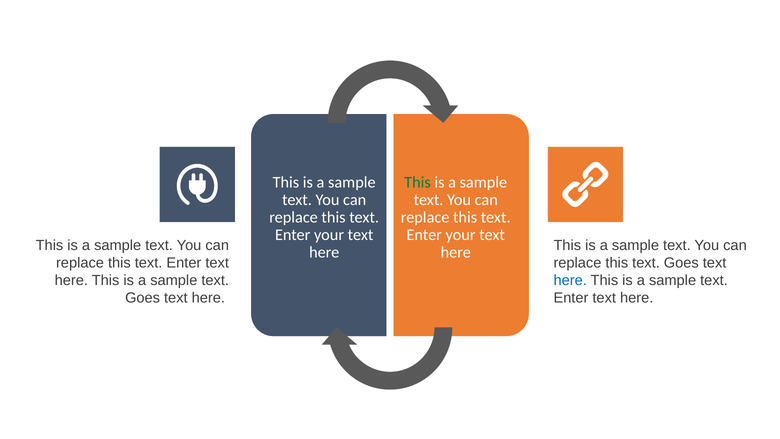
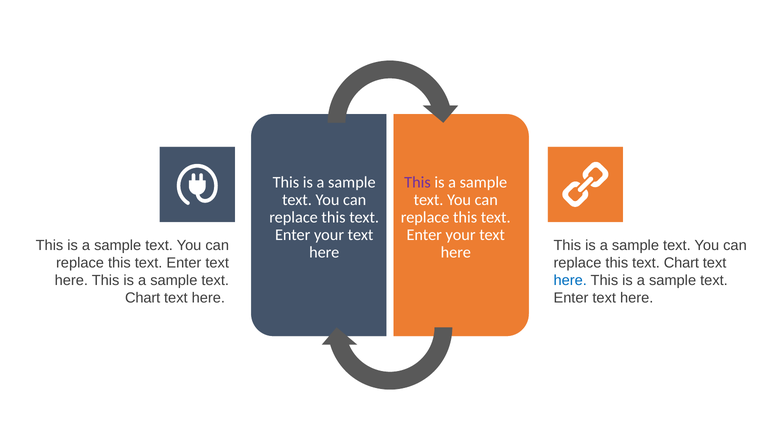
This colour: green -> purple (417, 182)
this text Goes: Goes -> Chart (681, 263)
Goes: Goes -> Chart (143, 298)
